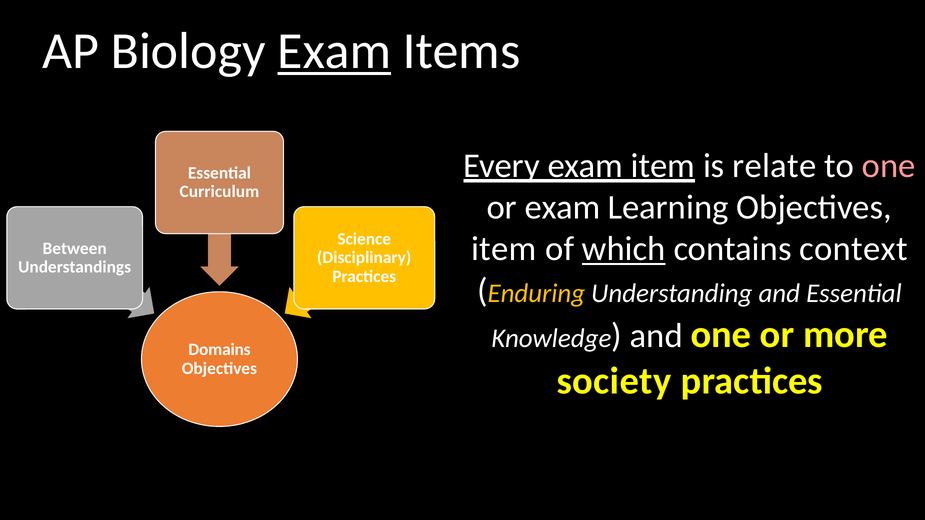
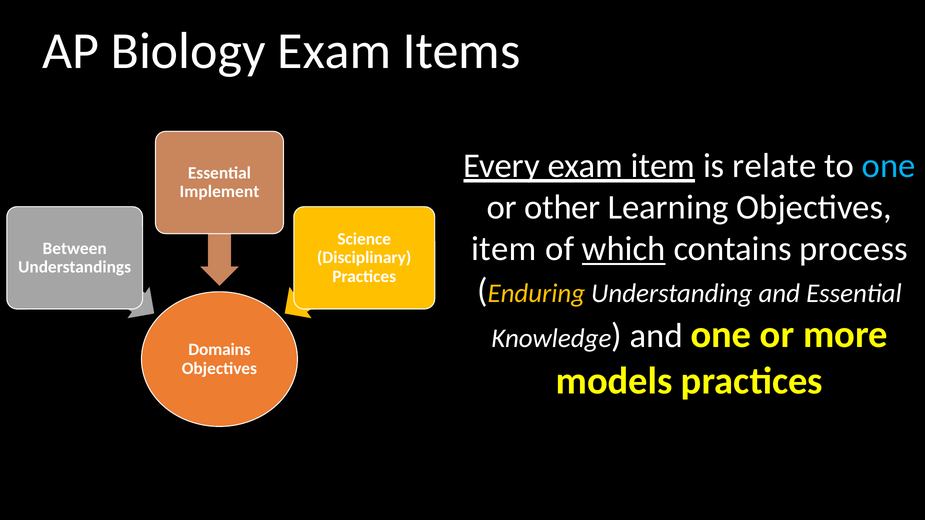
Exam underline: present -> none (334, 51)
one colour: pink -> light blue (889, 166)
Curriculum: Curriculum -> Implement (219, 192)
or exam: exam -> other (562, 207)
context: context -> process (854, 249)
society: society -> models (614, 381)
